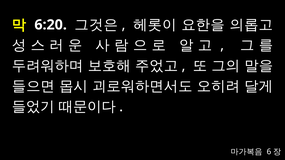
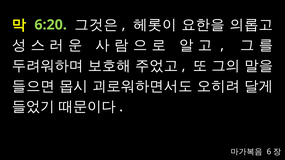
6:20 colour: white -> light green (51, 25)
